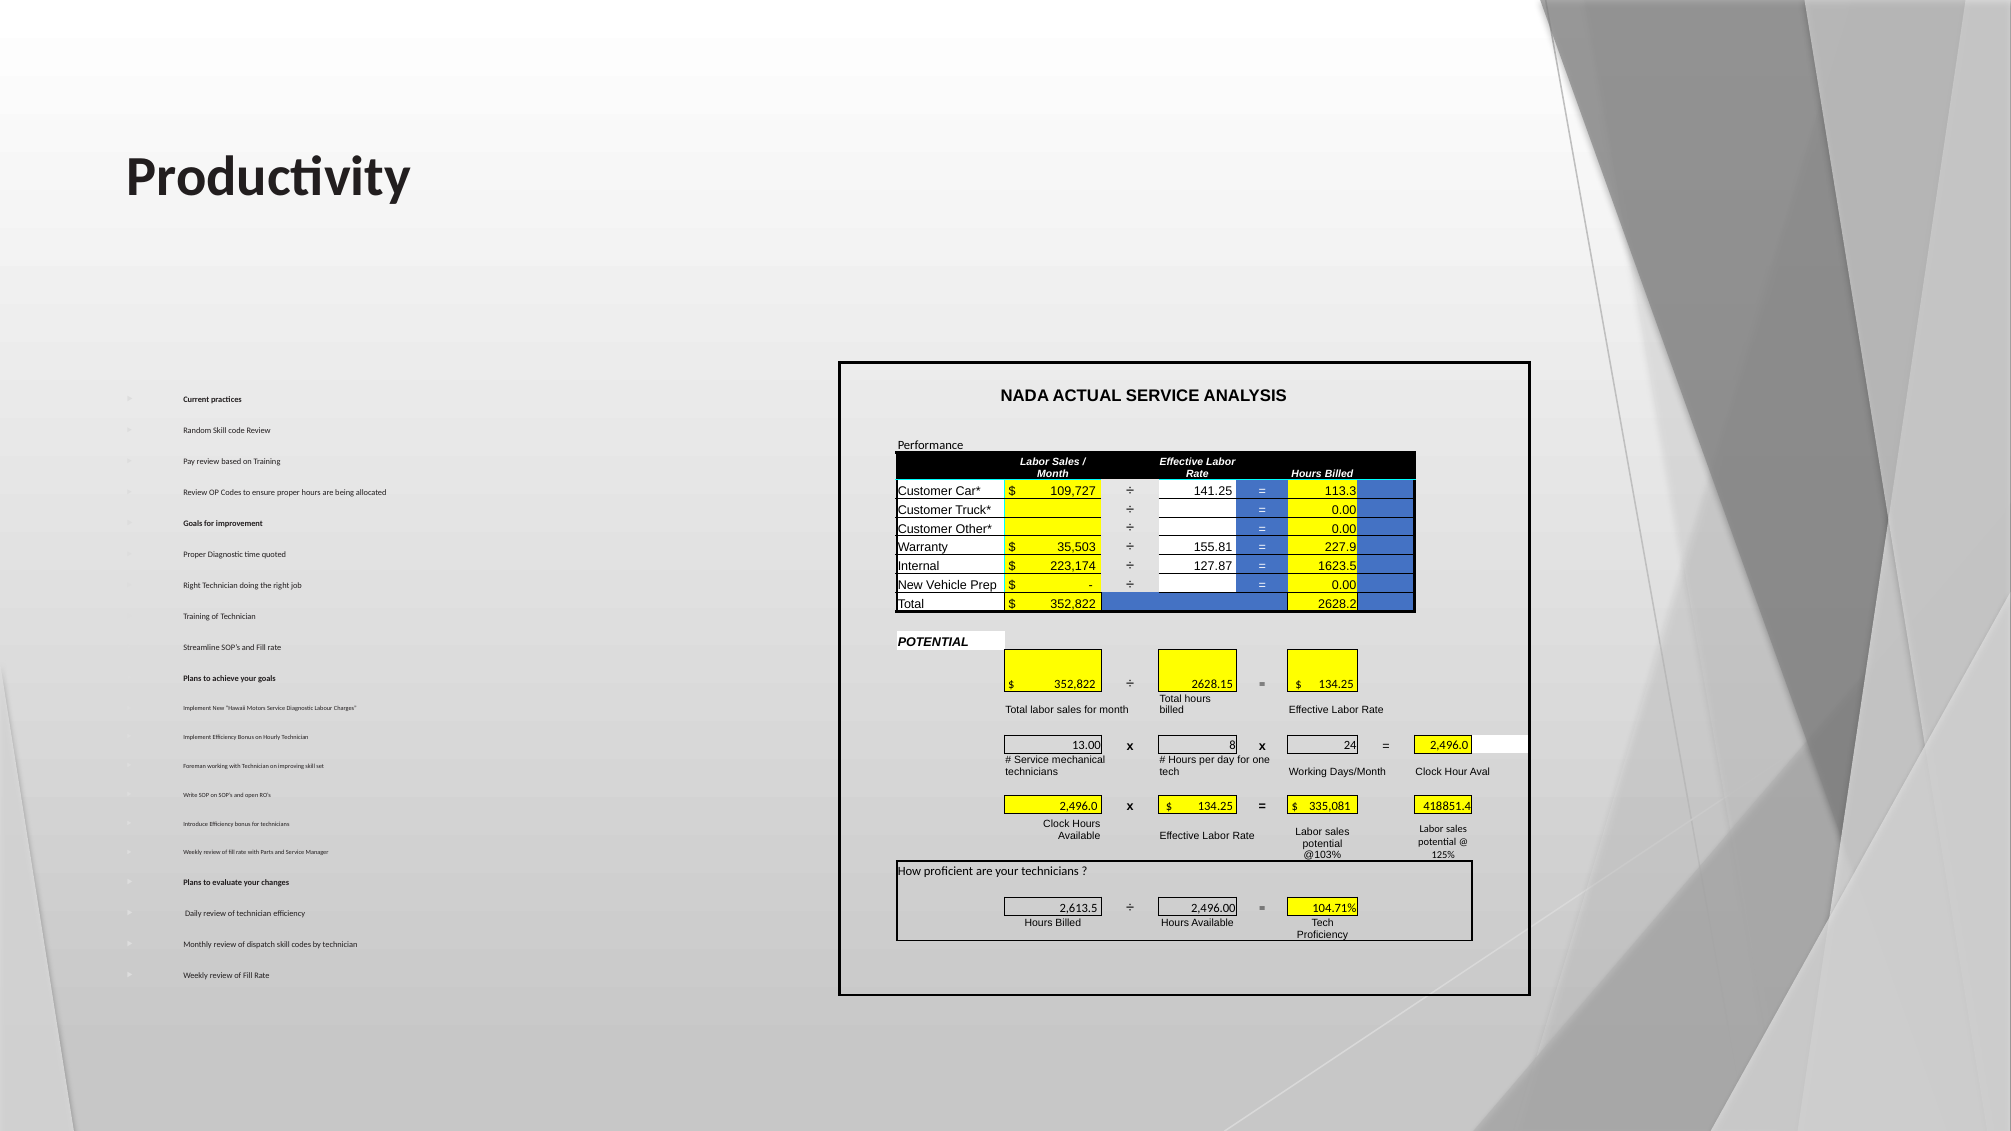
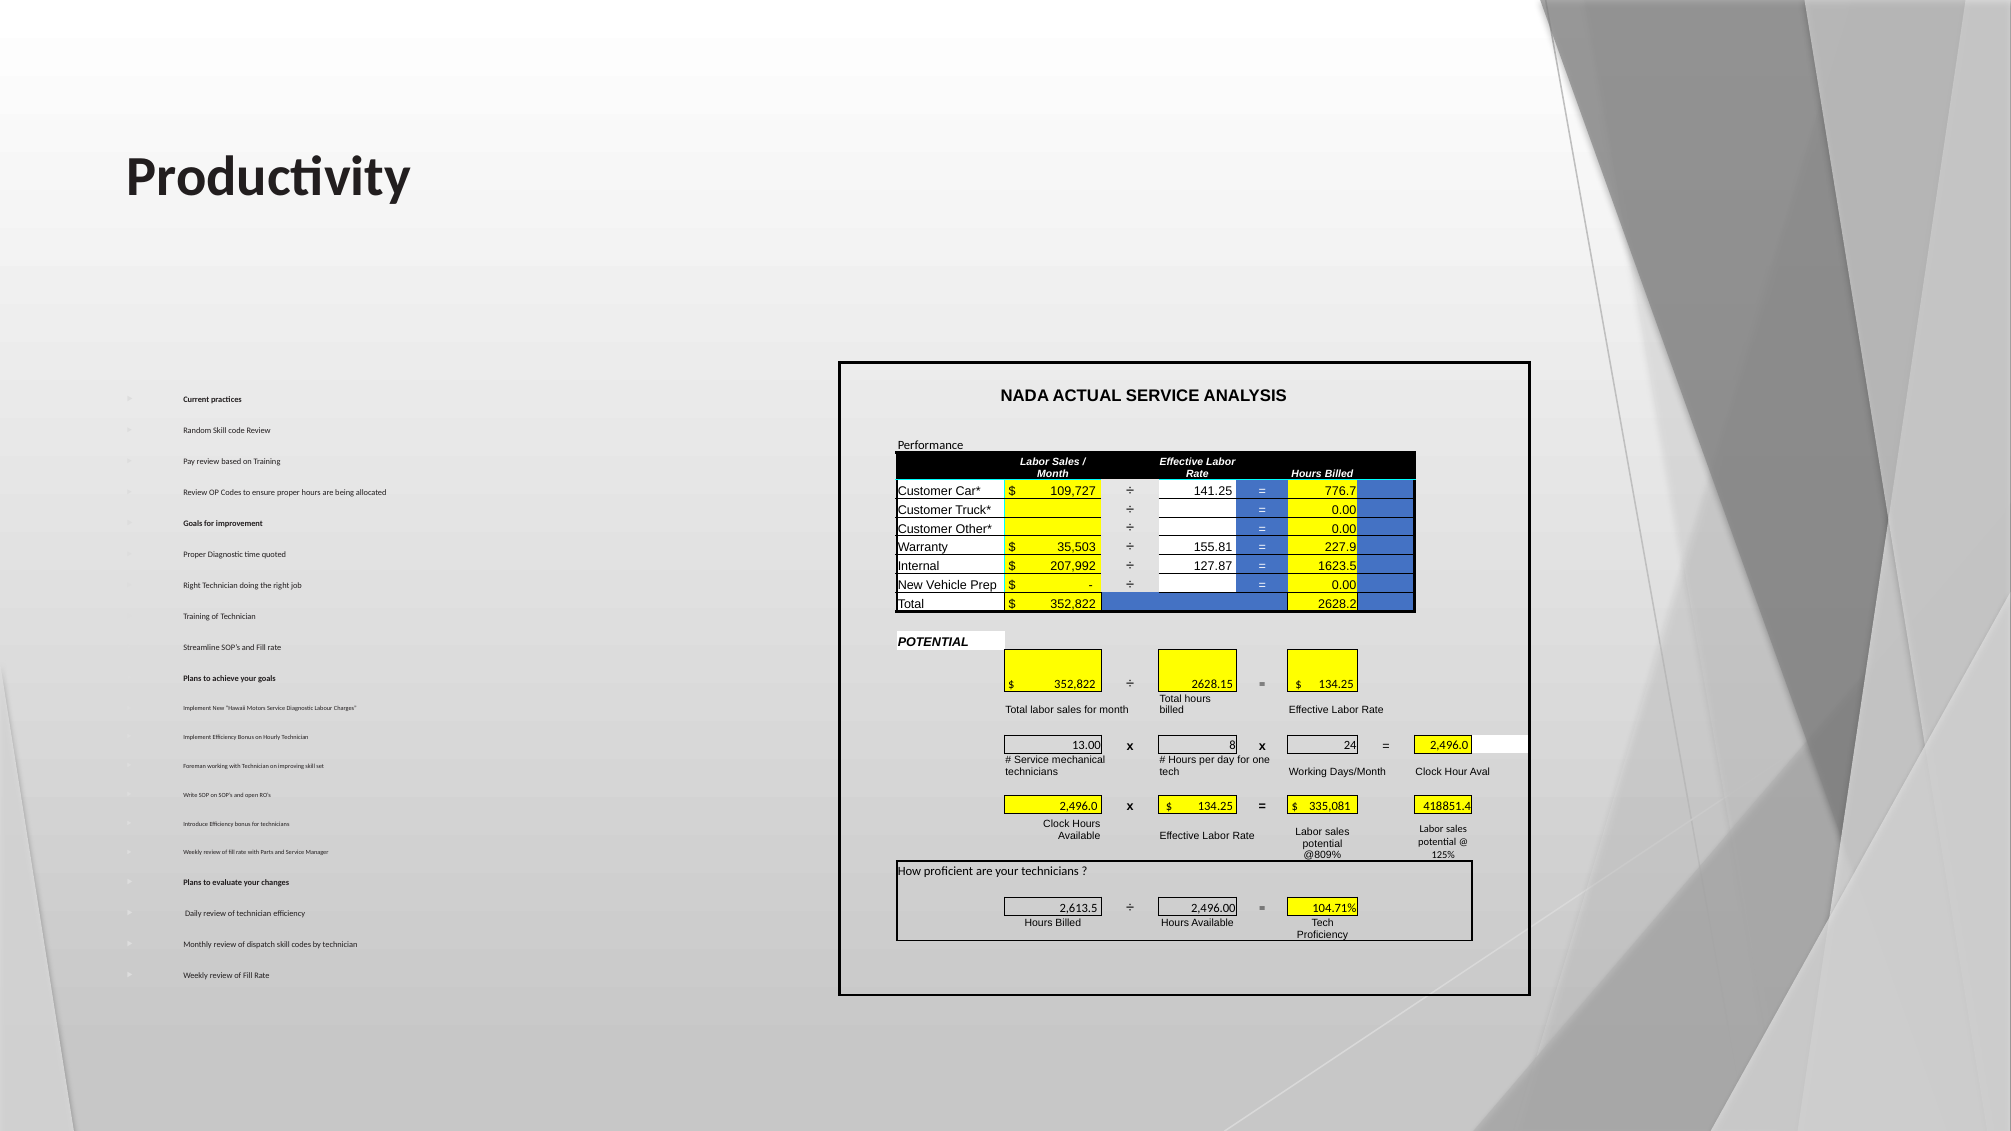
113.3: 113.3 -> 776.7 (1341, 491)
223,174: 223,174 -> 207,992 (1073, 567)
@103%: @103% -> @809% (1322, 856)
